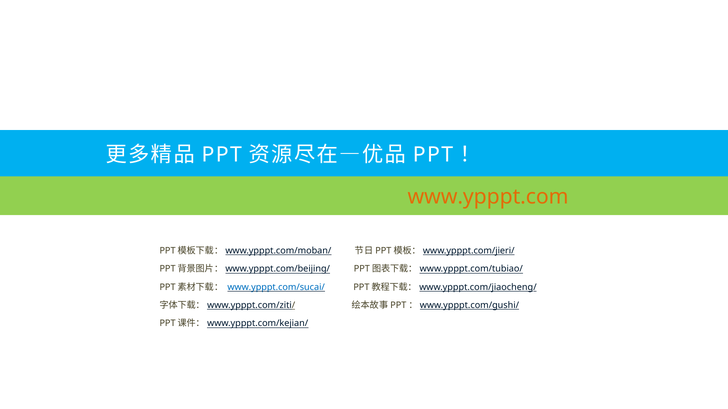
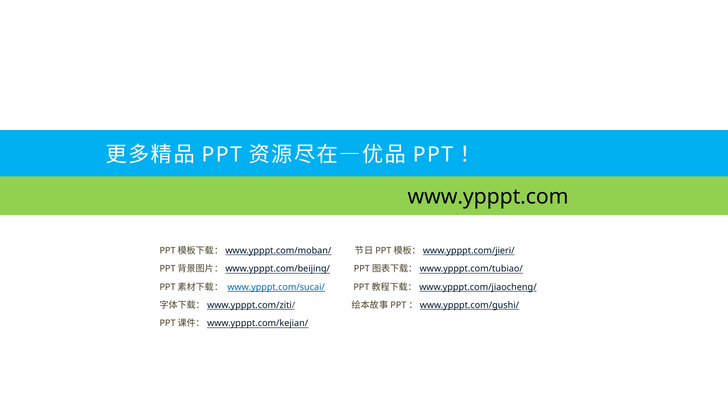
www.ypppt.com colour: orange -> black (488, 197)
